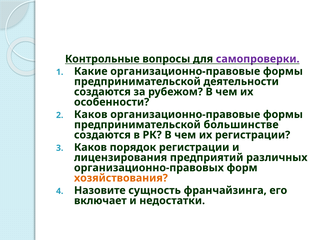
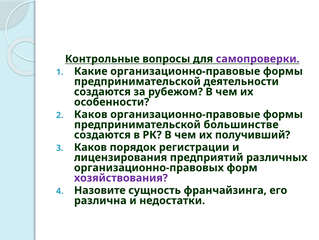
их регистрации: регистрации -> получивший (253, 135)
хозяйствования colour: orange -> purple (121, 177)
включает: включает -> различна (100, 200)
